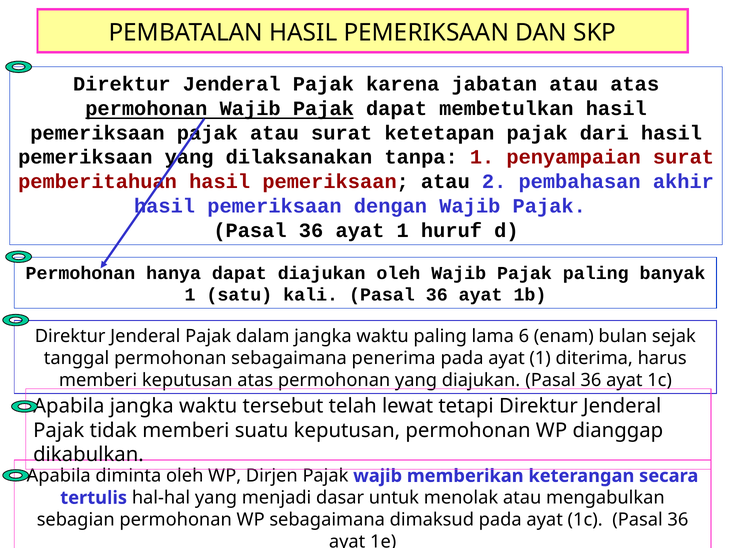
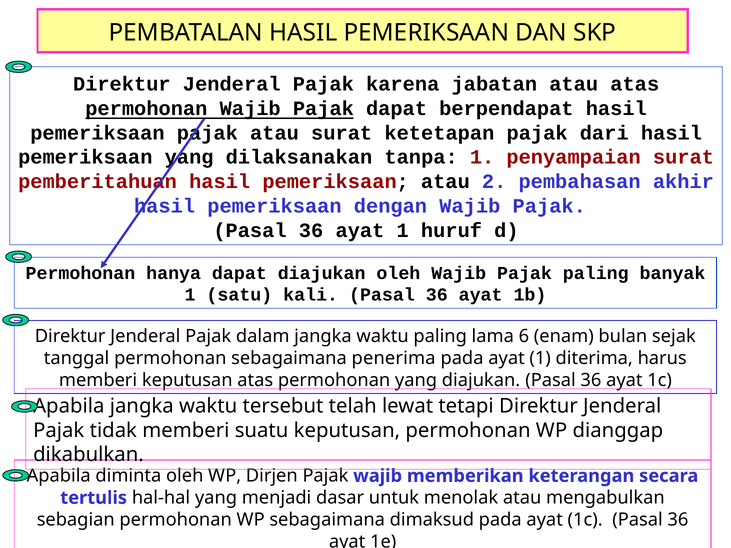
membetulkan: membetulkan -> berpendapat (506, 109)
